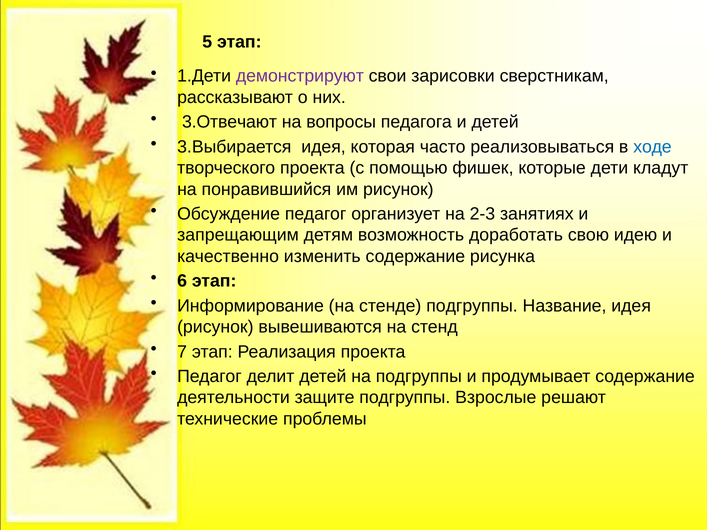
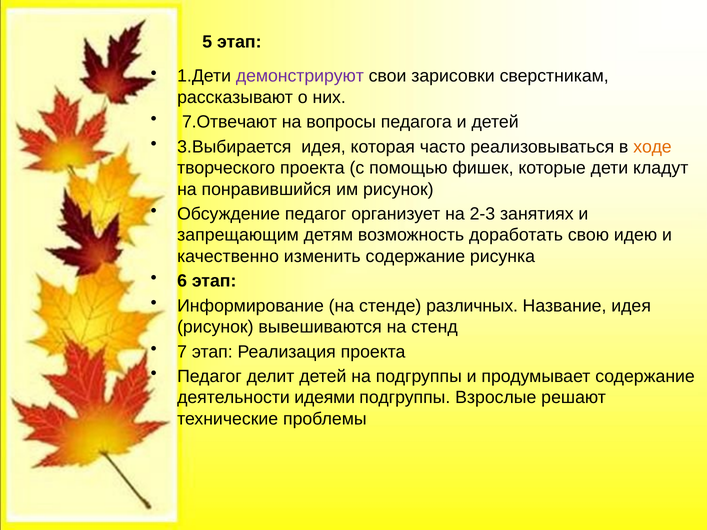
3.Отвечают: 3.Отвечают -> 7.Отвечают (230, 122)
ходе colour: blue -> orange (653, 147)
стенде подгруппы: подгруппы -> различных (472, 306)
защите: защите -> идеями (325, 398)
